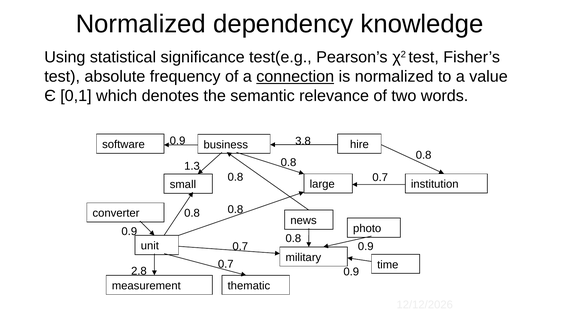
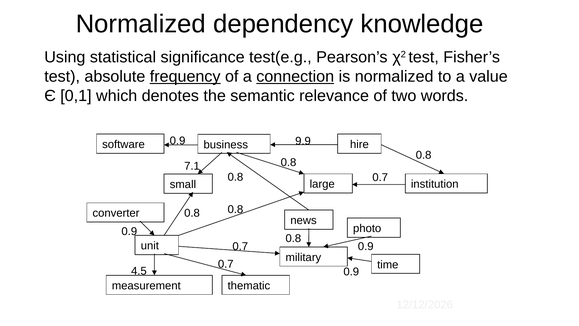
frequency underline: none -> present (185, 76)
3.8: 3.8 -> 9.9 (303, 141)
1.3: 1.3 -> 7.1 (192, 166)
2.8: 2.8 -> 4.5 (139, 271)
